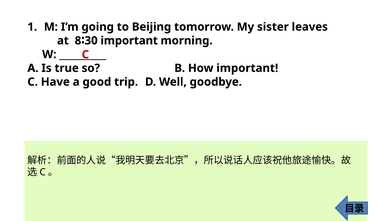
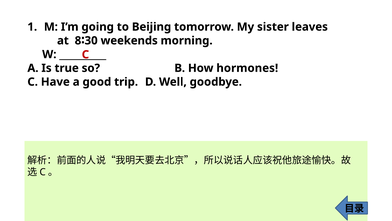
important: important -> weekends (129, 41)
How important: important -> hormones (247, 68)
